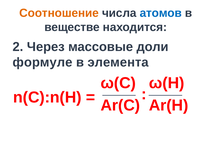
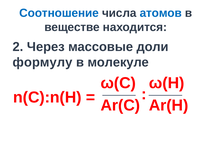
Соотношение colour: orange -> blue (59, 13)
формуле: формуле -> формулу (43, 62)
элемента: элемента -> молекуле (118, 62)
